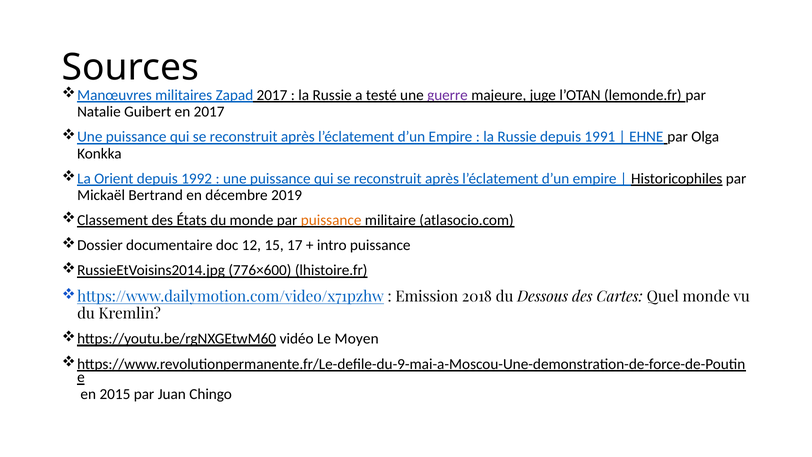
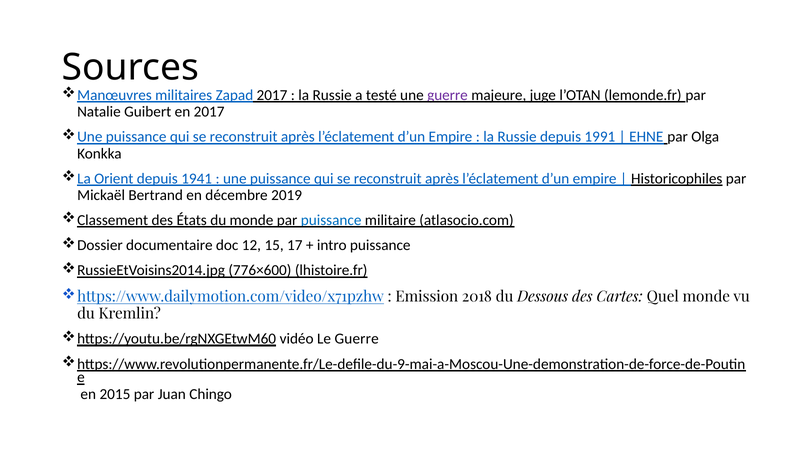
1992: 1992 -> 1941 (197, 179)
puissance colour: orange -> blue (331, 220)
Le Moyen: Moyen -> Guerre (357, 339)
